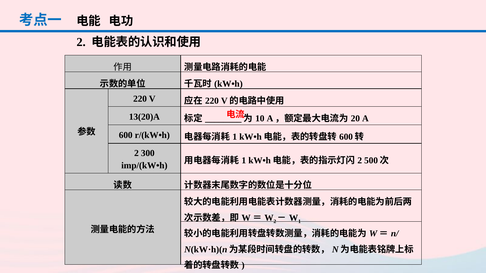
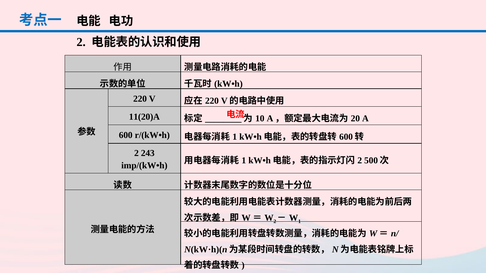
13(20)A: 13(20)A -> 11(20)A (144, 117)
300: 300 -> 243 (148, 154)
